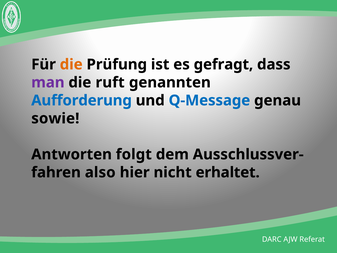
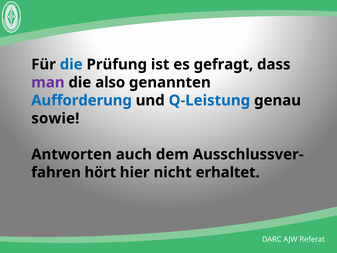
die colour: orange -> blue (71, 64)
ruft: ruft -> also (110, 82)
Q-Message: Q-Message -> Q-Leistung (209, 100)
folgt: folgt -> auch (134, 154)
also: also -> hört (100, 172)
